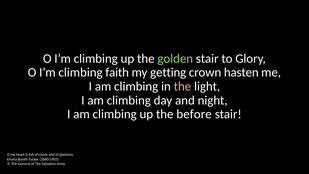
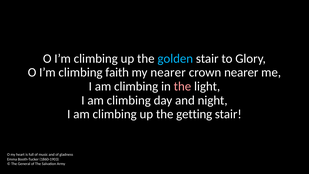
golden colour: light green -> light blue (175, 58)
my getting: getting -> nearer (168, 72)
crown hasten: hasten -> nearer (241, 72)
before: before -> getting (194, 114)
